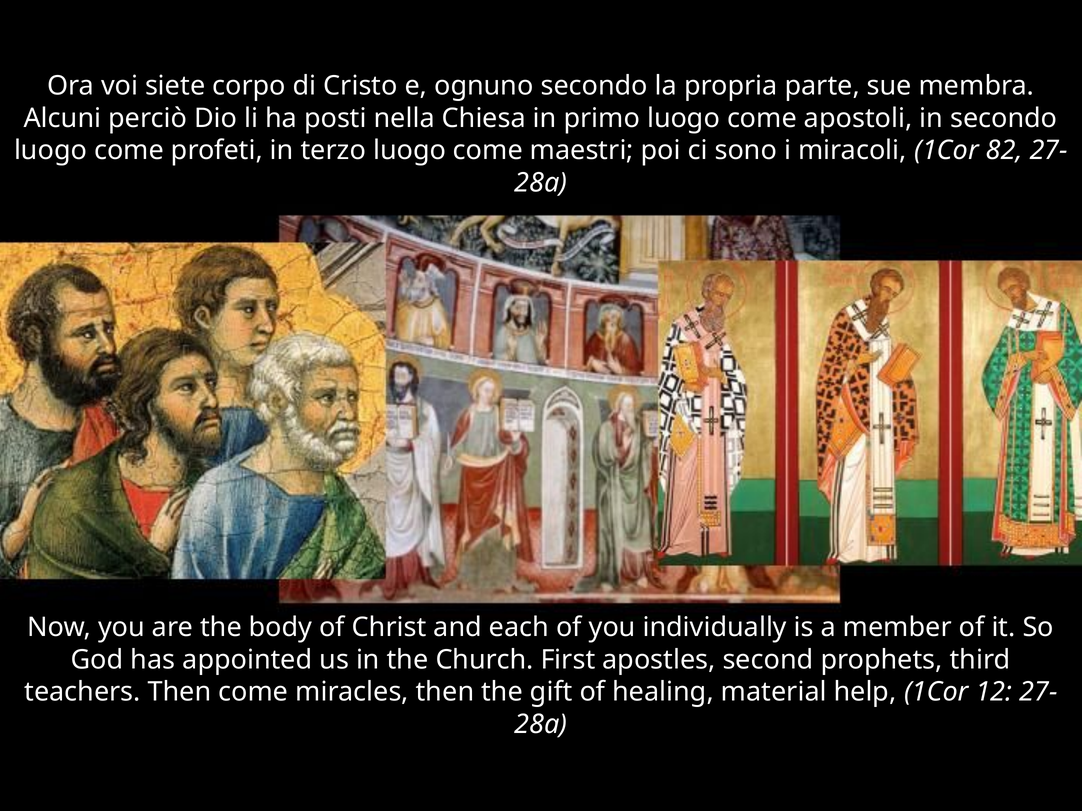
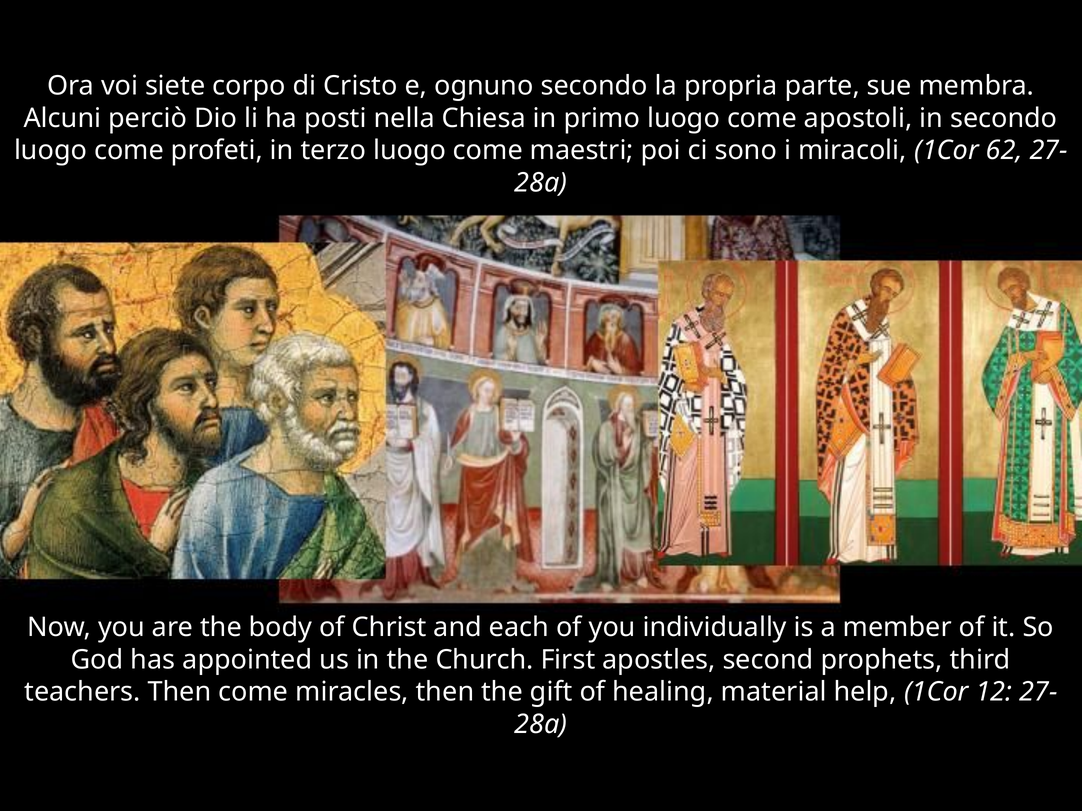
82: 82 -> 62 (1004, 151)
